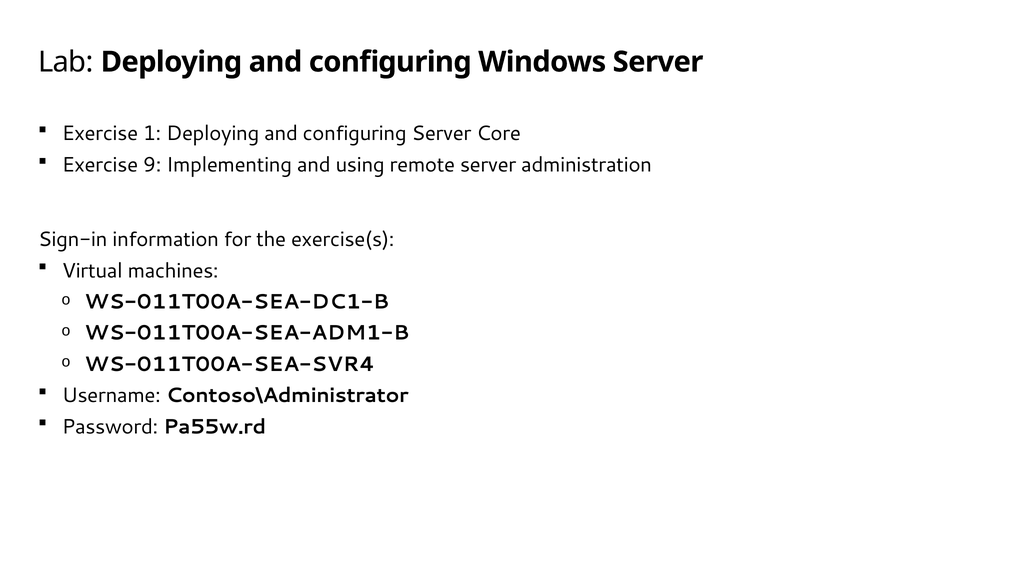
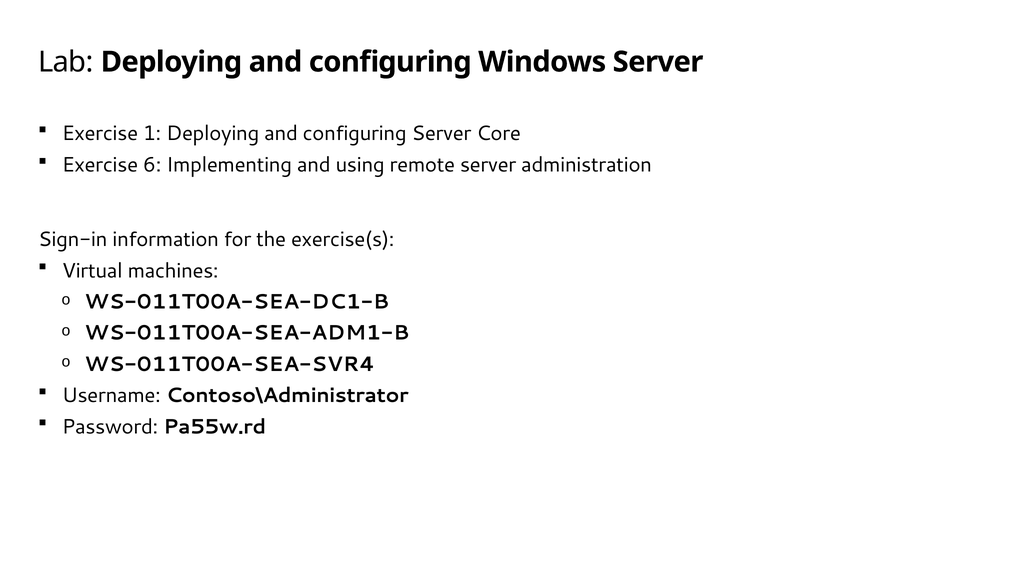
9: 9 -> 6 (152, 165)
